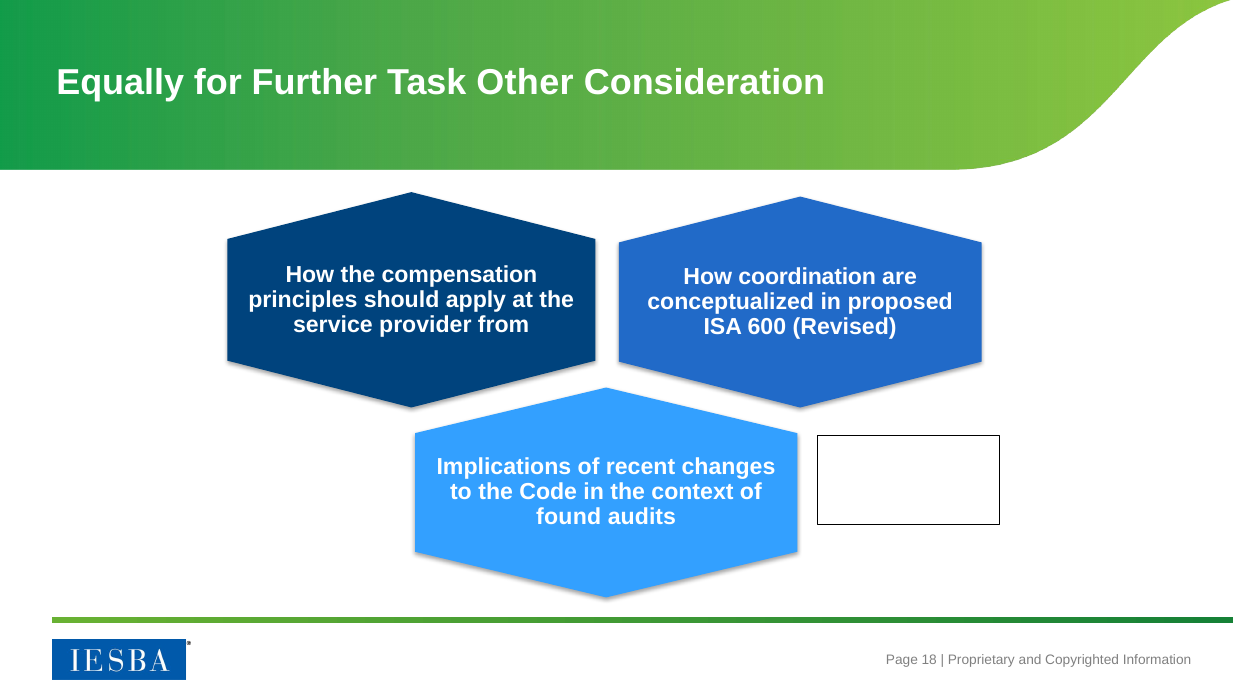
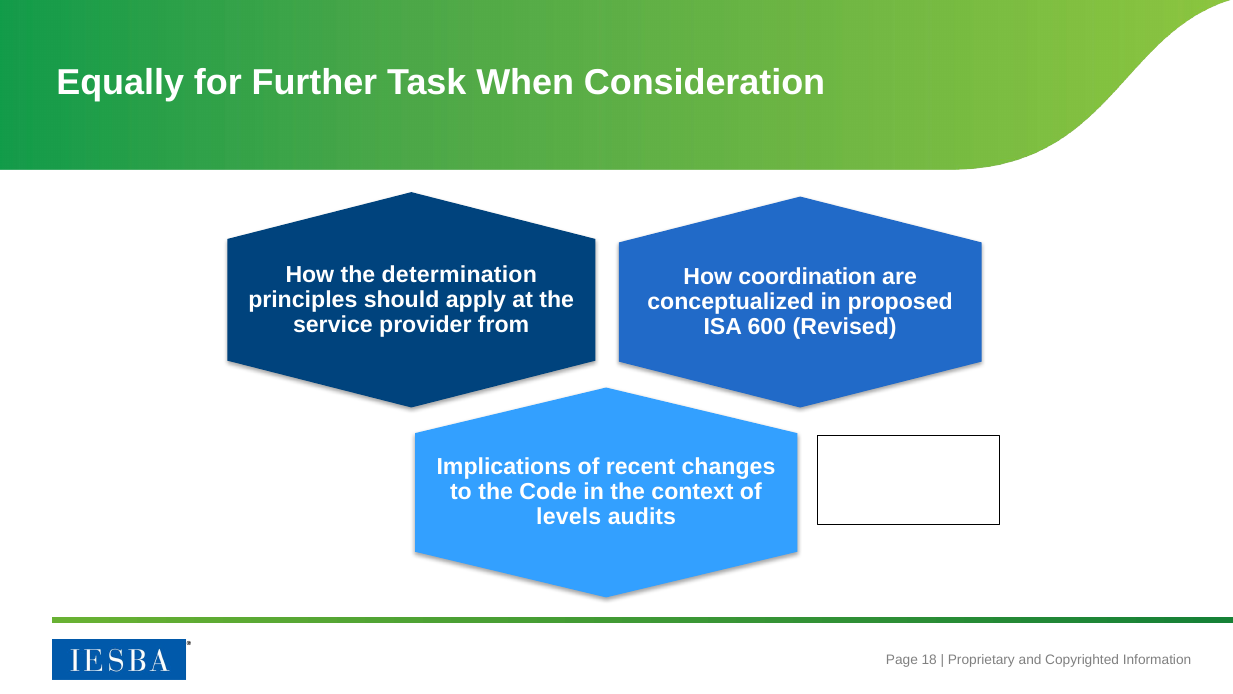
Other: Other -> When (525, 83)
compensation: compensation -> determination (459, 275)
found: found -> levels (569, 517)
